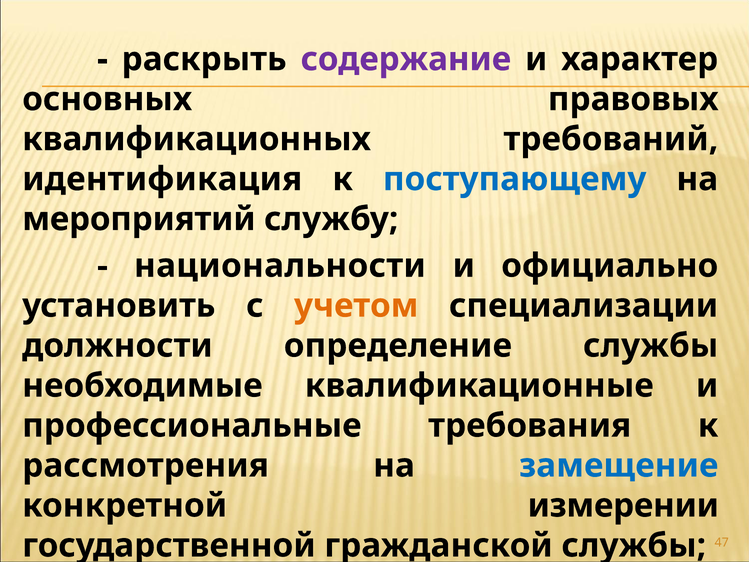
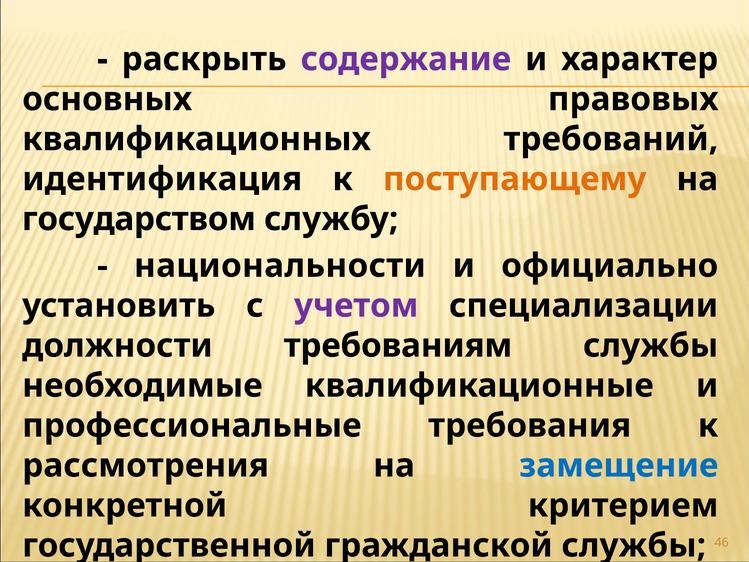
поступающему colour: blue -> orange (515, 179)
мероприятий: мероприятий -> государством (139, 219)
учетом colour: orange -> purple (356, 306)
определение: определение -> требованиям (398, 346)
измерении: измерении -> критерием (623, 505)
47: 47 -> 46 (722, 542)
